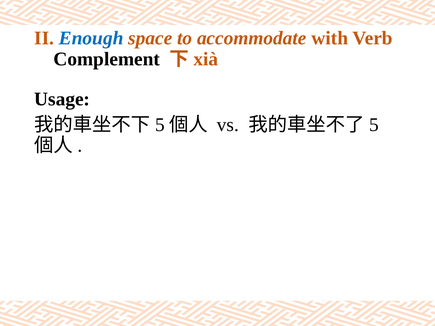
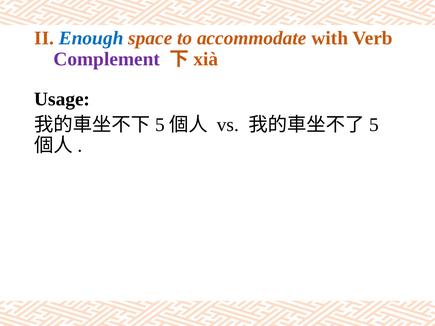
Complement colour: black -> purple (107, 59)
